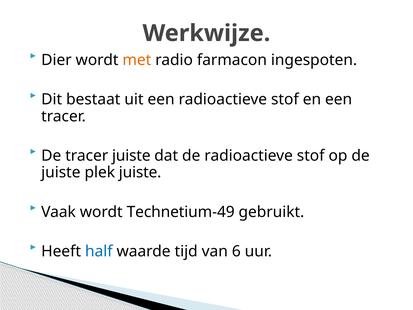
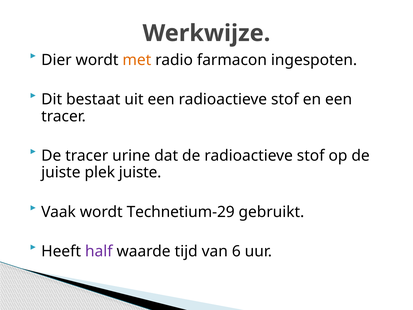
tracer juiste: juiste -> urine (131, 156)
Technetium-49: Technetium-49 -> Technetium-29 (181, 212)
half colour: blue -> purple (99, 251)
